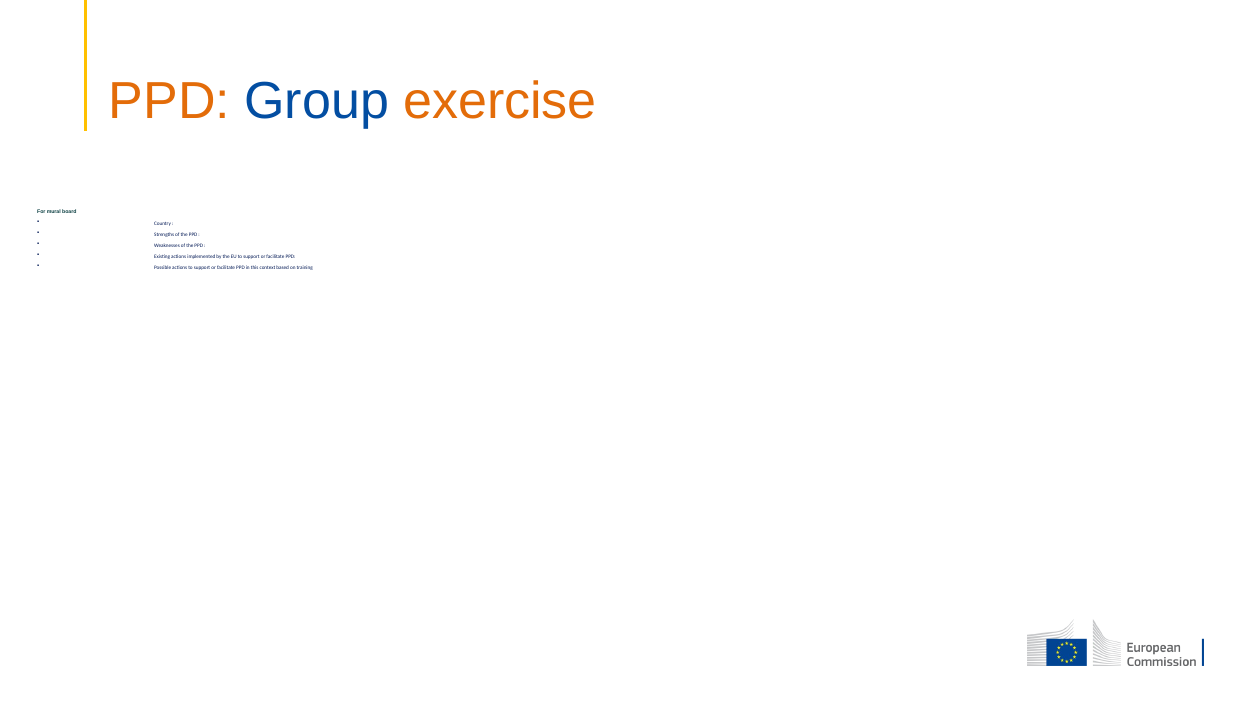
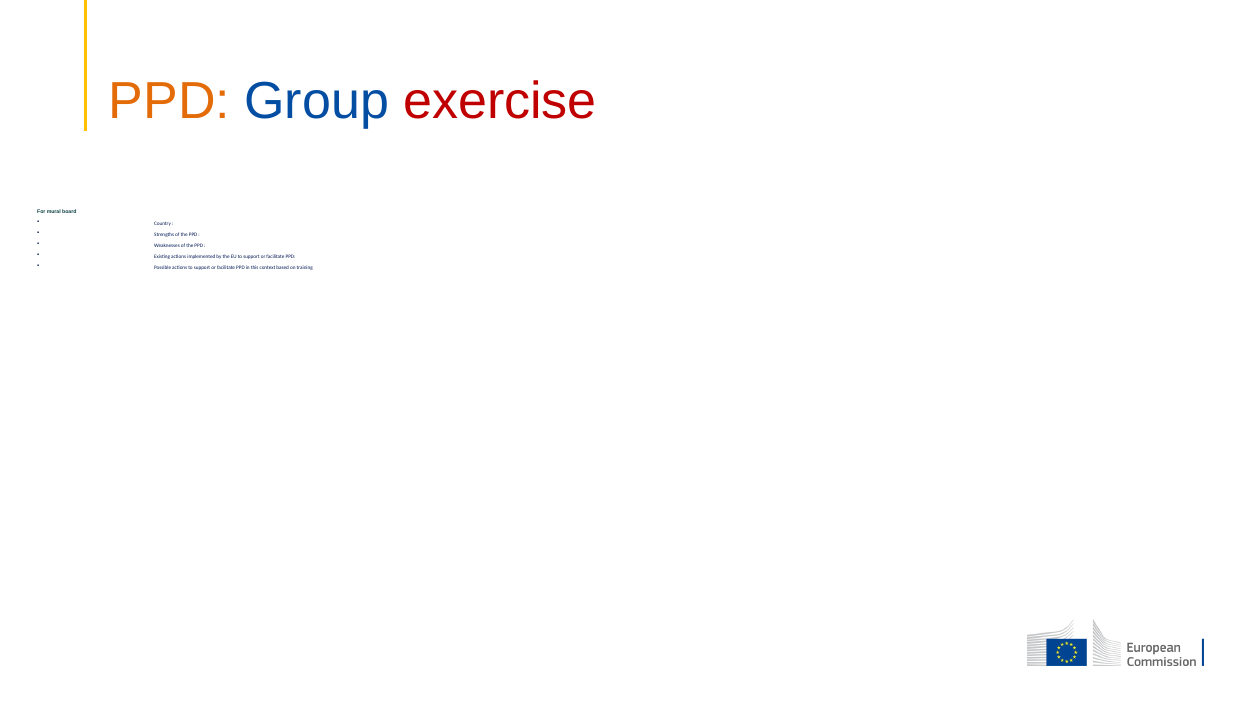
exercise colour: orange -> red (500, 101)
